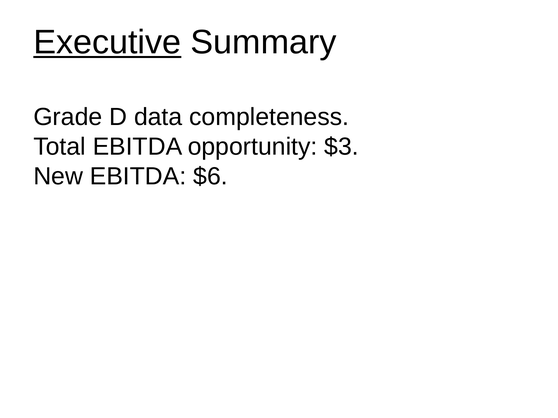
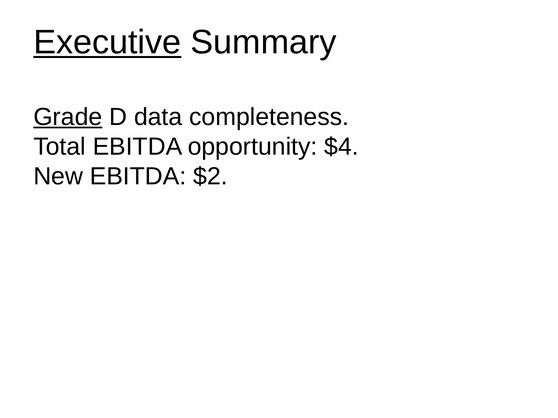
Grade underline: none -> present (68, 117)
$3: $3 -> $4 (341, 147)
$6: $6 -> $2 (211, 177)
